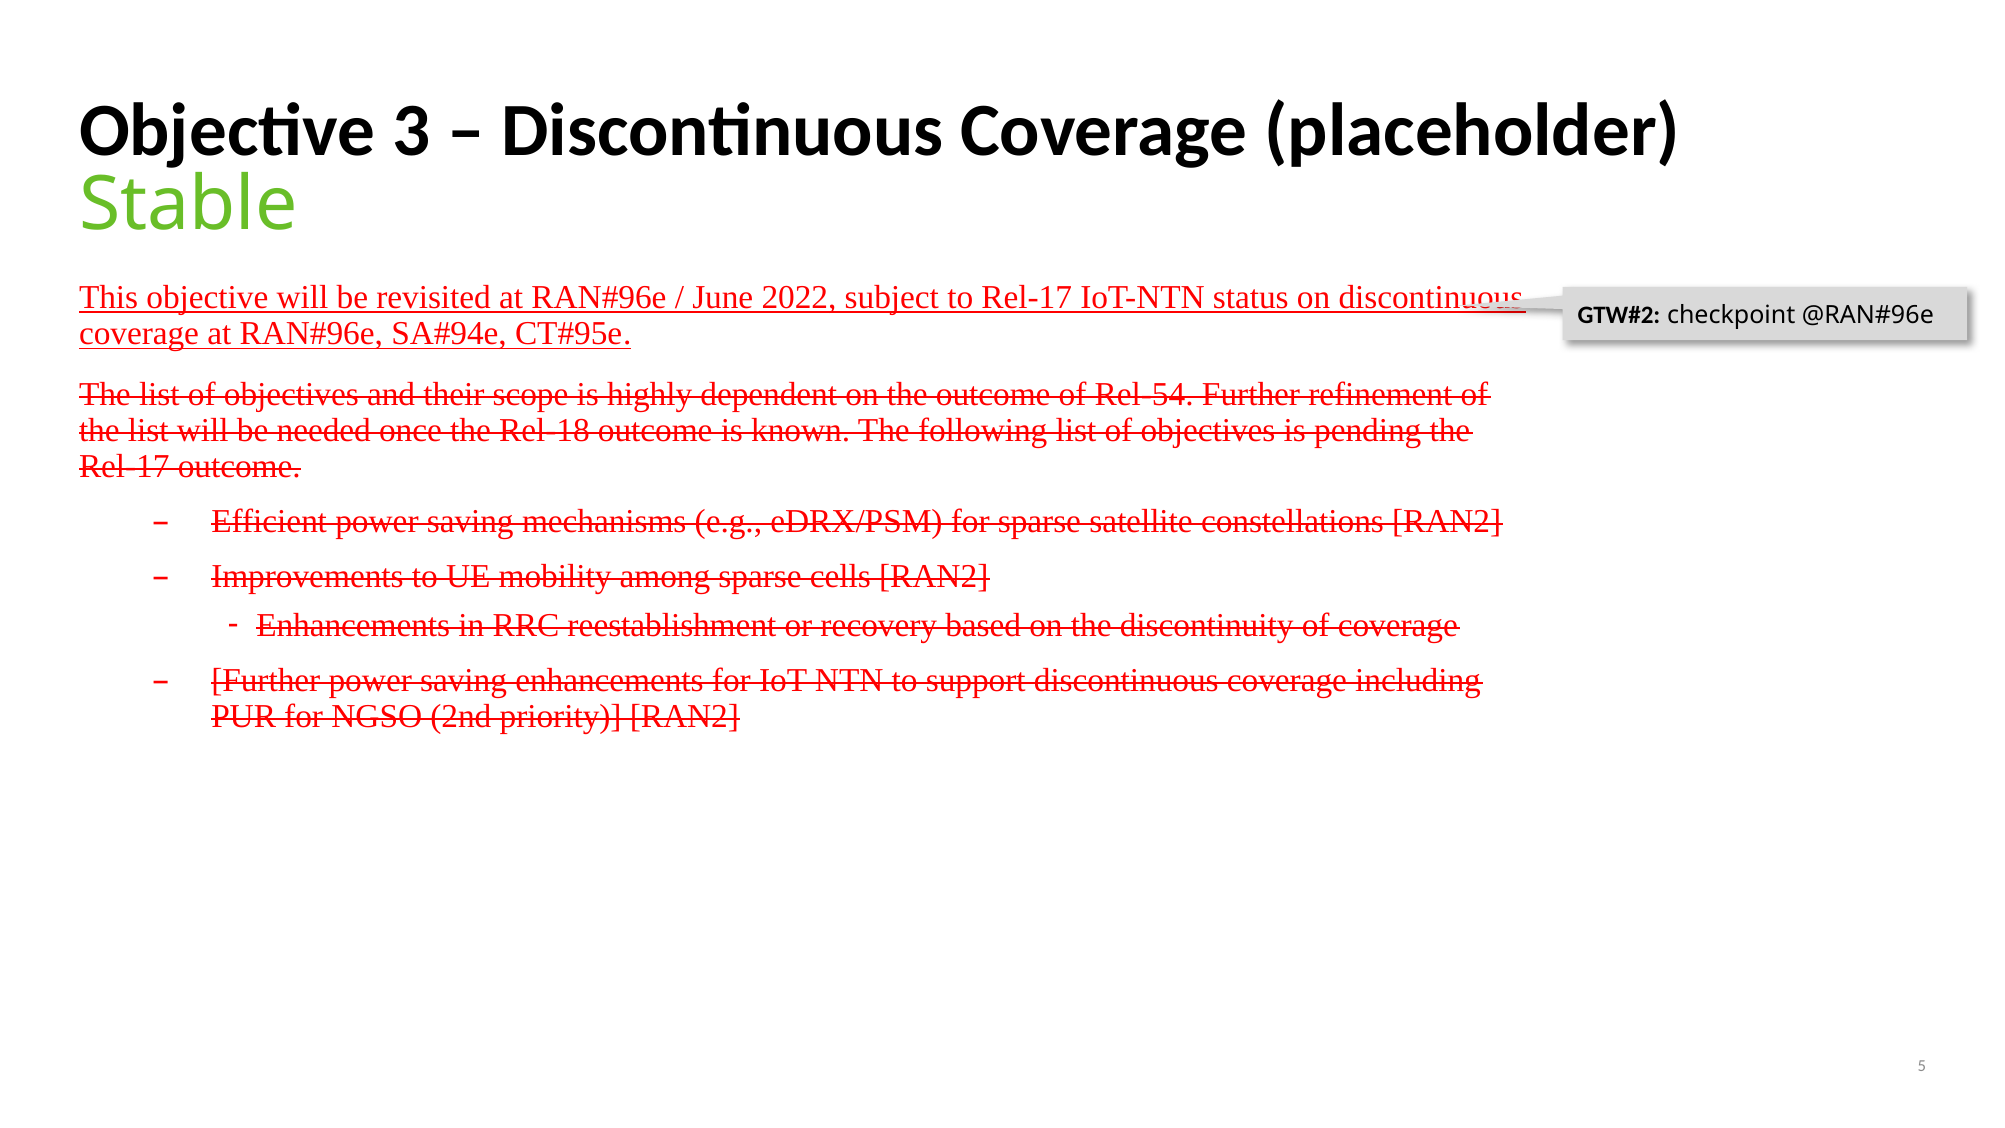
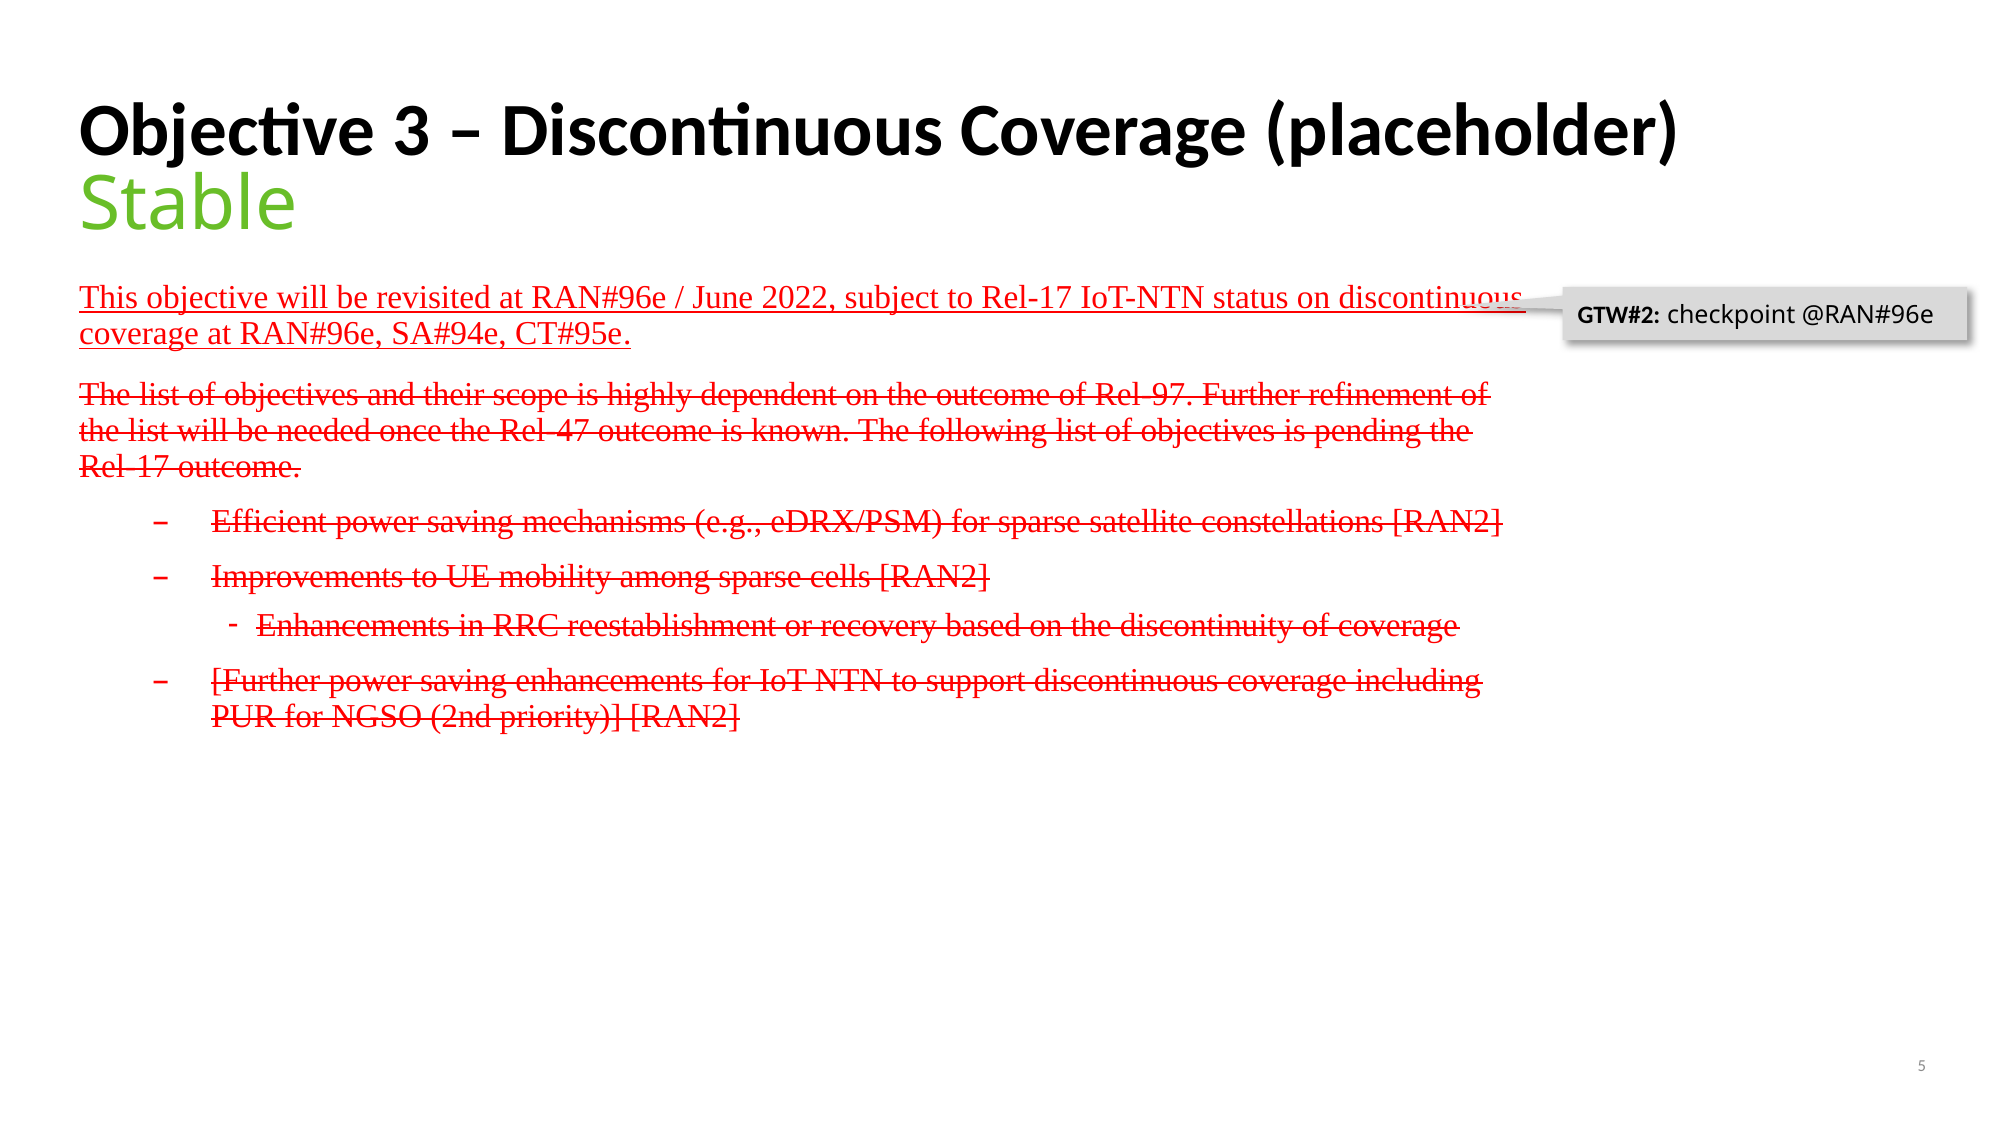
Rel-54: Rel-54 -> Rel-97 (1144, 395)
Rel-18: Rel-18 -> Rel-47 (544, 431)
